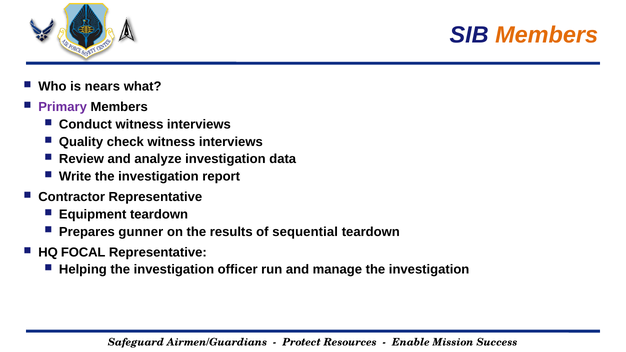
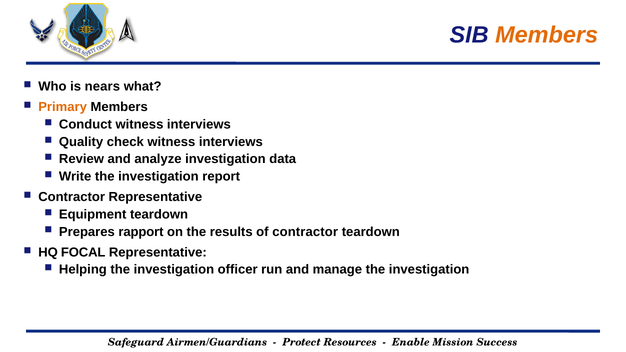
Primary colour: purple -> orange (63, 107)
gunner: gunner -> rapport (141, 232)
of sequential: sequential -> contractor (305, 232)
